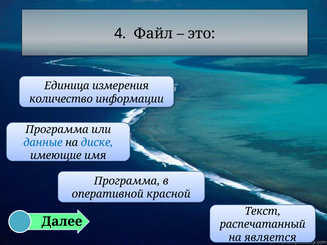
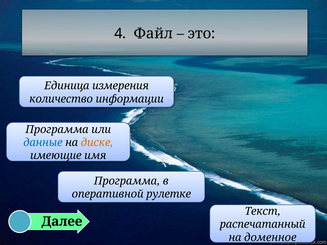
диске colour: blue -> orange (97, 143)
красной: красной -> рулетке (169, 194)
является: является -> доменное (270, 238)
